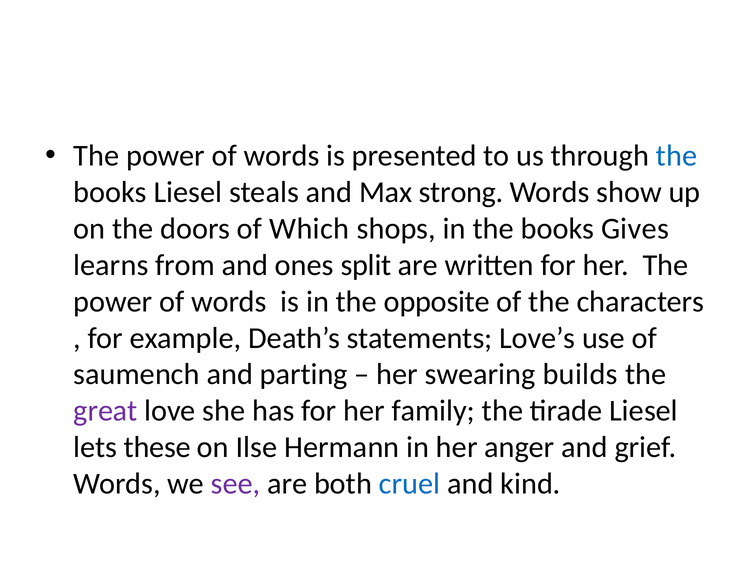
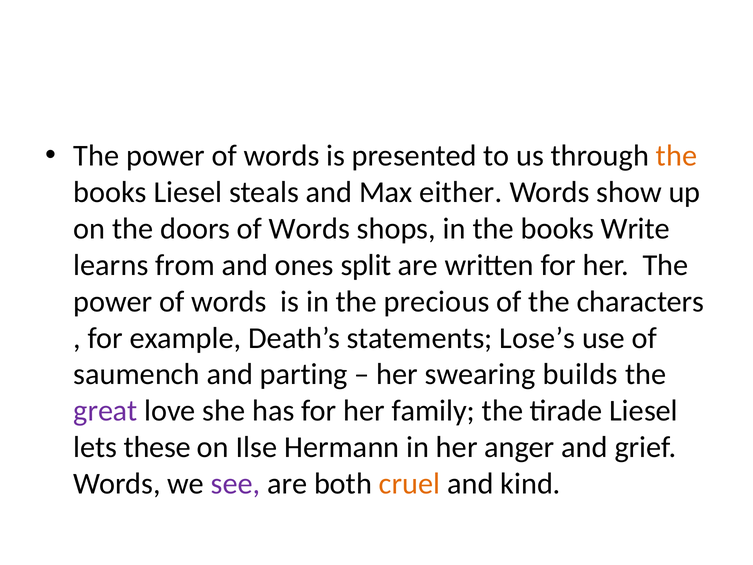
the colour: blue -> orange (677, 156)
strong: strong -> either (461, 192)
doors of Which: Which -> Words (309, 229)
Gives: Gives -> Write (635, 229)
opposite: opposite -> precious (437, 301)
Love’s: Love’s -> Lose’s (537, 338)
cruel colour: blue -> orange (410, 484)
